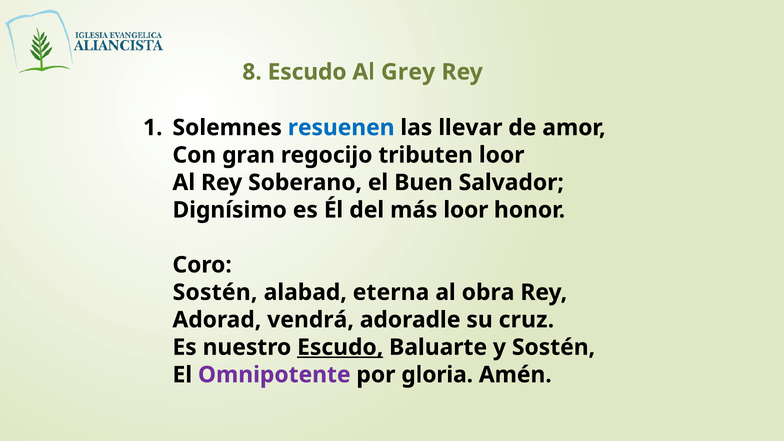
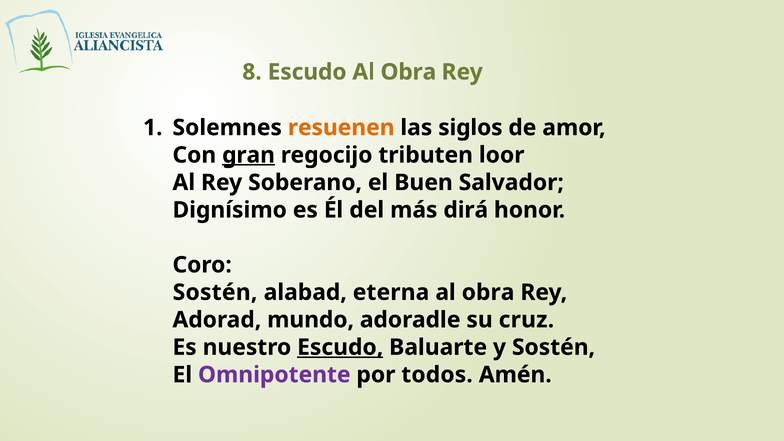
Grey: Grey -> Obra (408, 72)
resuenen colour: blue -> orange (341, 128)
llevar: llevar -> siglos (470, 128)
gran underline: none -> present (249, 155)
más loor: loor -> dirá (466, 210)
vendrá: vendrá -> mundo (311, 320)
gloria: gloria -> todos (437, 375)
